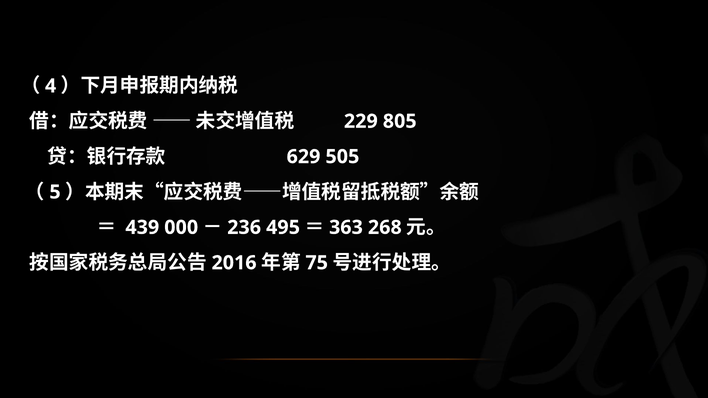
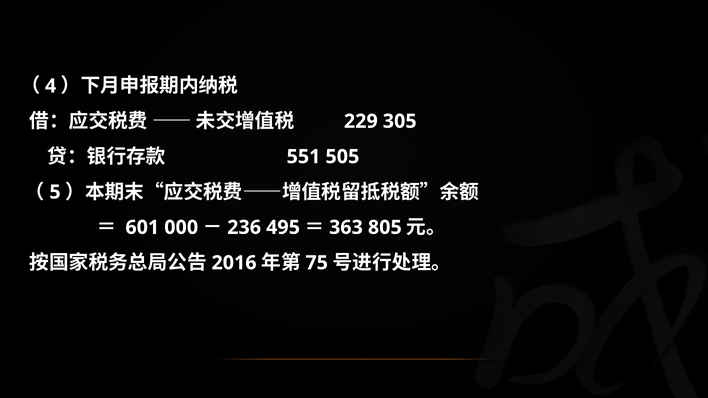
805: 805 -> 305 (400, 121)
629: 629 -> 551 (303, 157)
439: 439 -> 601 (142, 228)
268: 268 -> 805 (385, 228)
